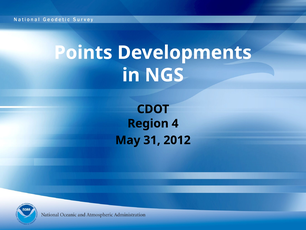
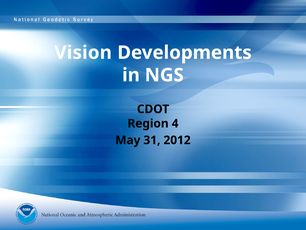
Points: Points -> Vision (83, 53)
